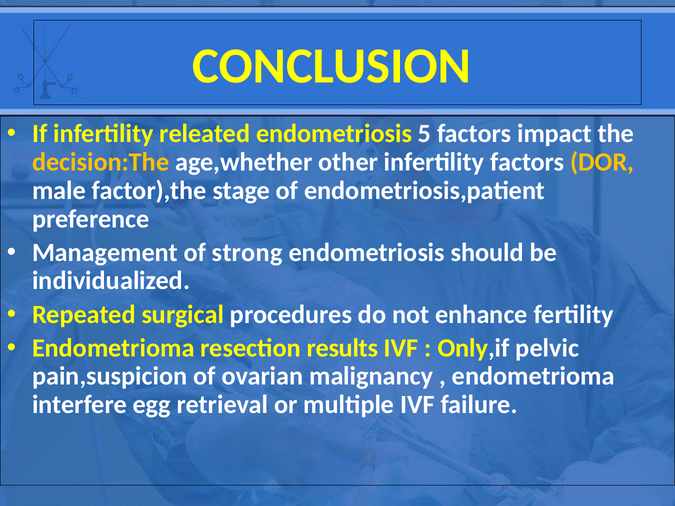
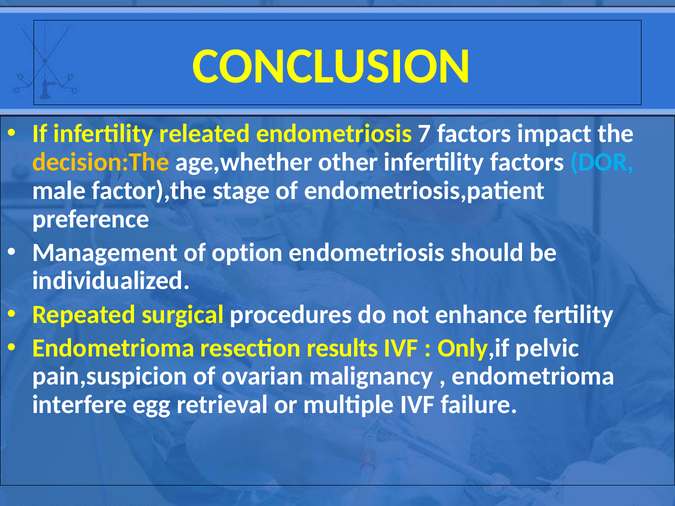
5: 5 -> 7 (425, 134)
DOR colour: yellow -> light blue (602, 162)
strong: strong -> option (247, 253)
